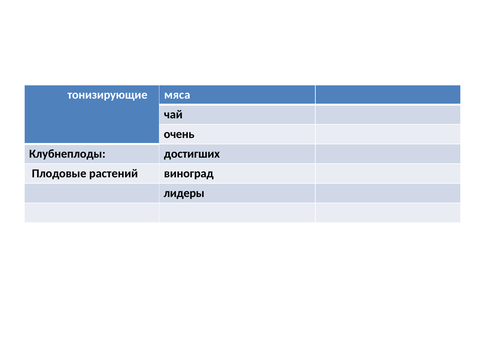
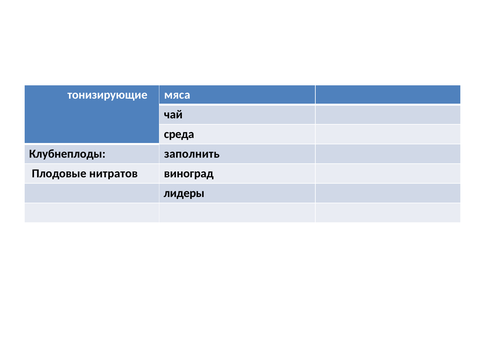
очень: очень -> среда (179, 134)
достигших: достигших -> заполнить (192, 154)
растений: растений -> нитратов (114, 174)
